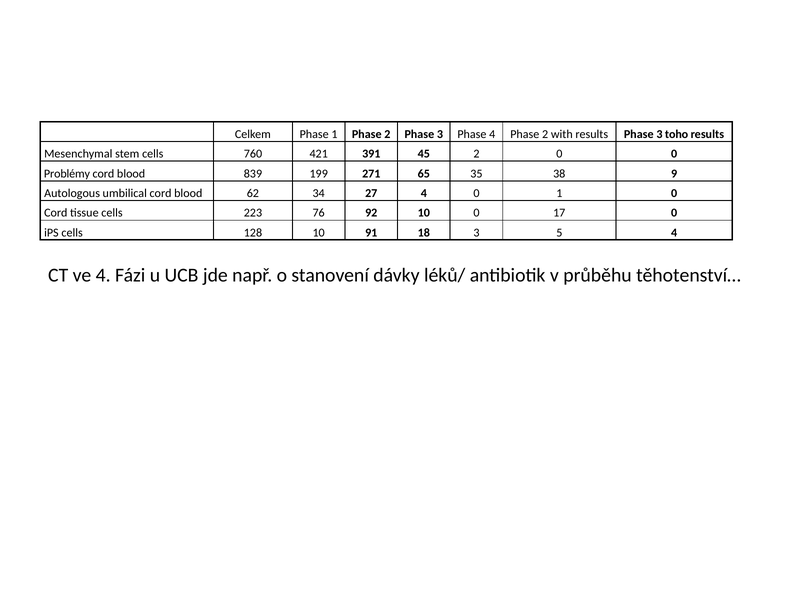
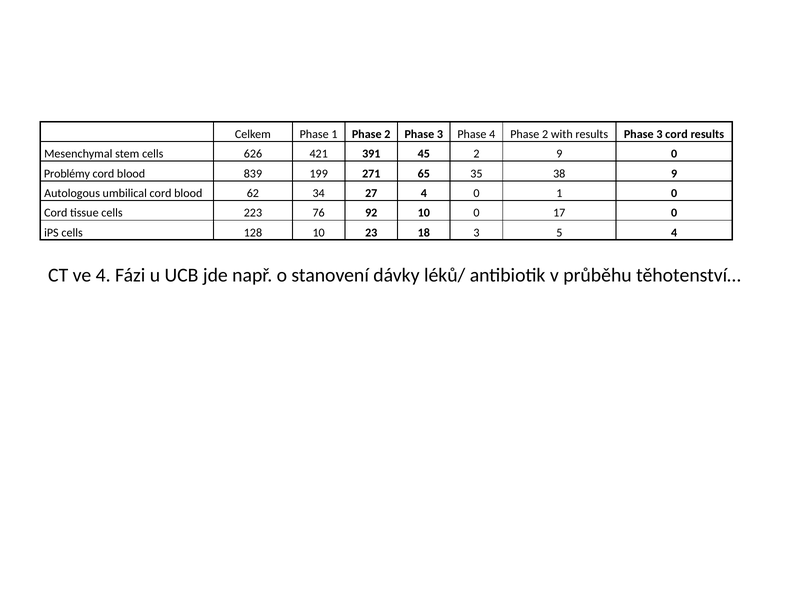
3 toho: toho -> cord (676, 134)
760: 760 -> 626 (253, 154)
2 0: 0 -> 9 (559, 154)
91: 91 -> 23 (371, 233)
